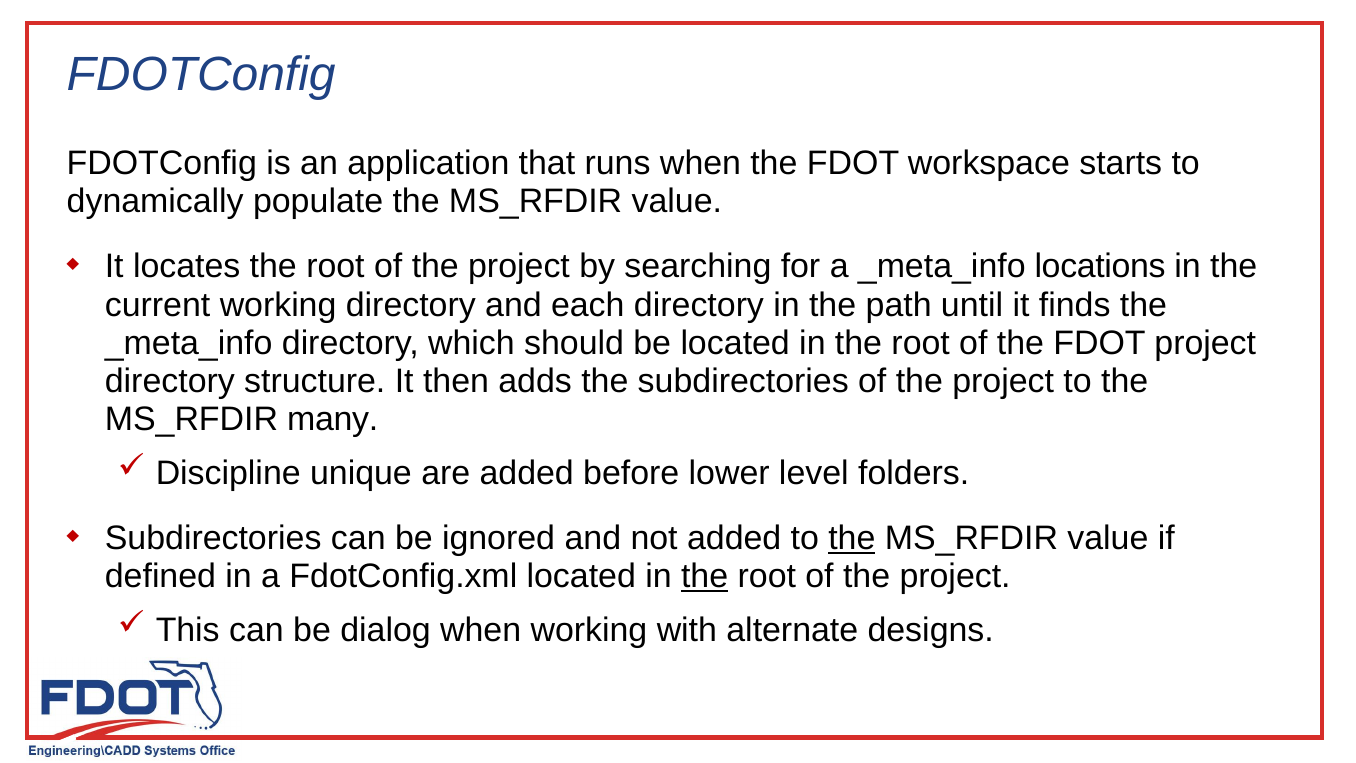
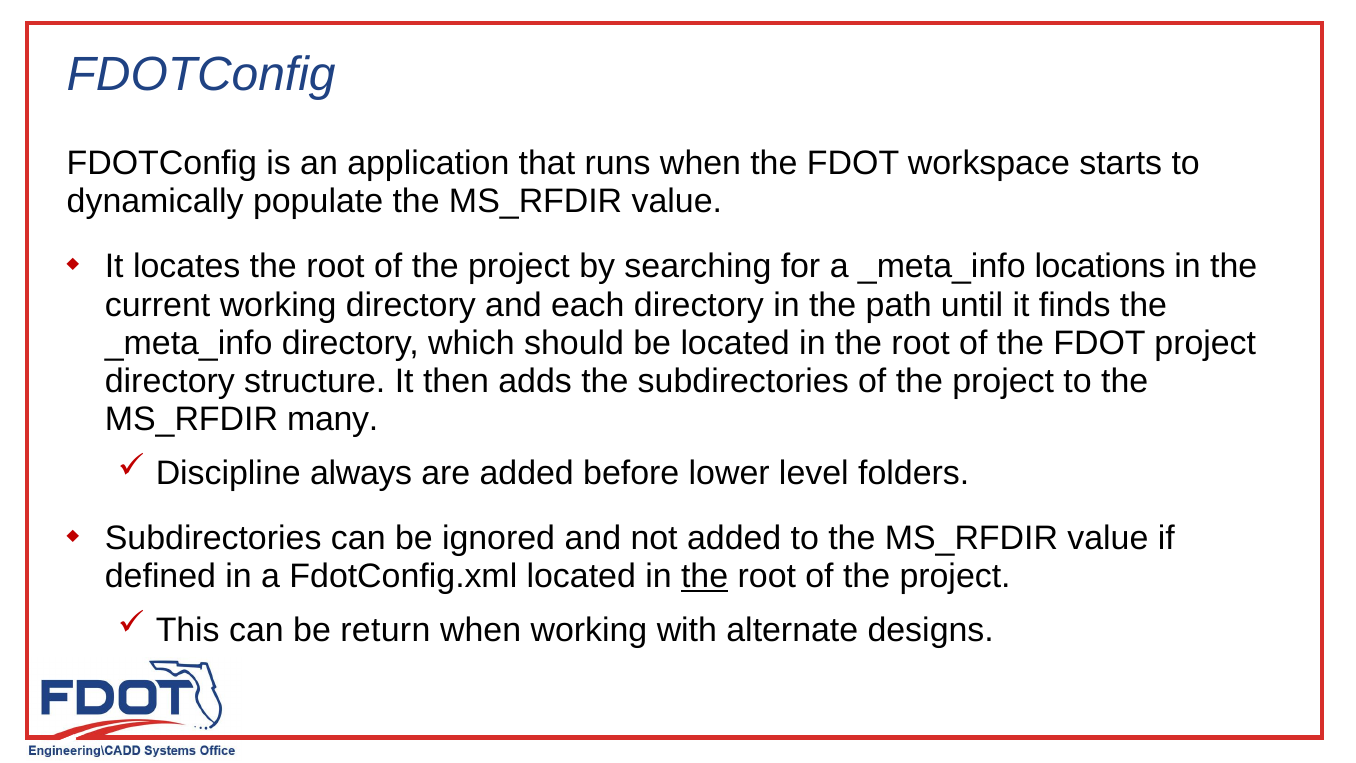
unique: unique -> always (361, 473)
the underline: present -> none (852, 538)
dialog: dialog -> return (385, 630)
